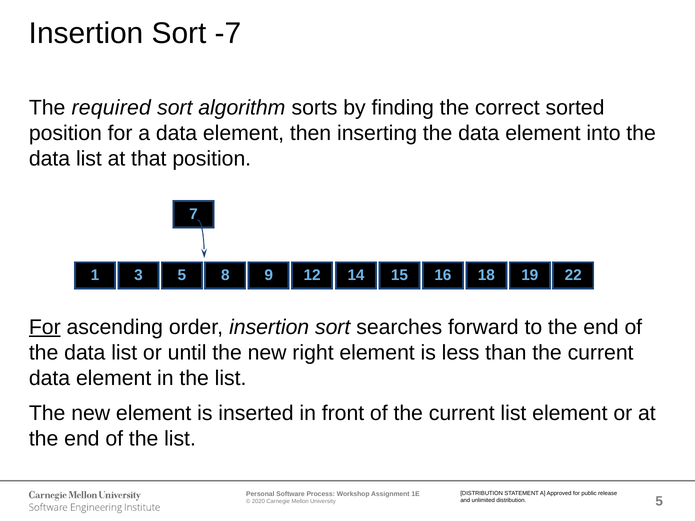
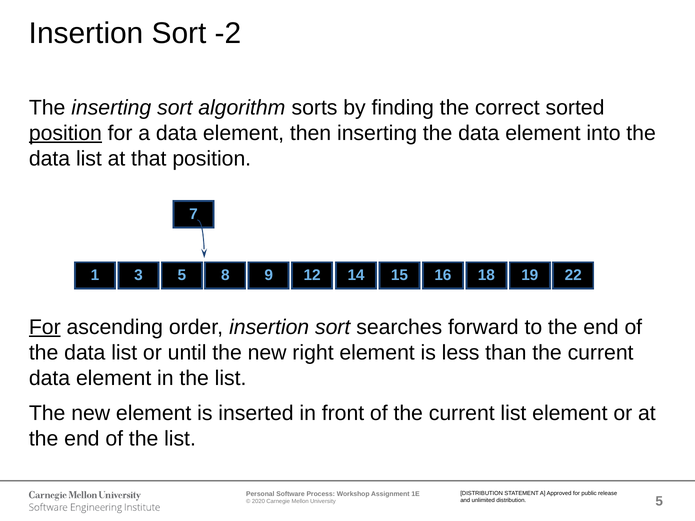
-7: -7 -> -2 (228, 33)
The required: required -> inserting (111, 108)
position underline: none -> present (65, 133)
